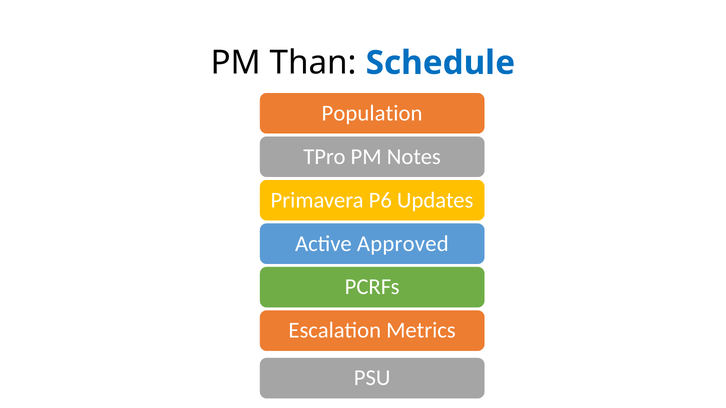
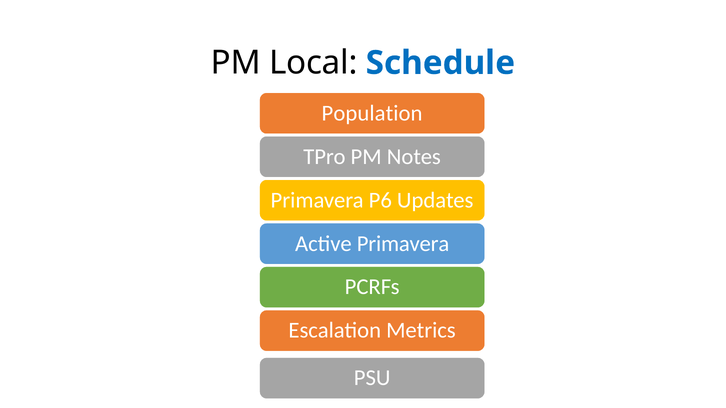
Than: Than -> Local (313, 63)
Active Approved: Approved -> Primavera (403, 244)
